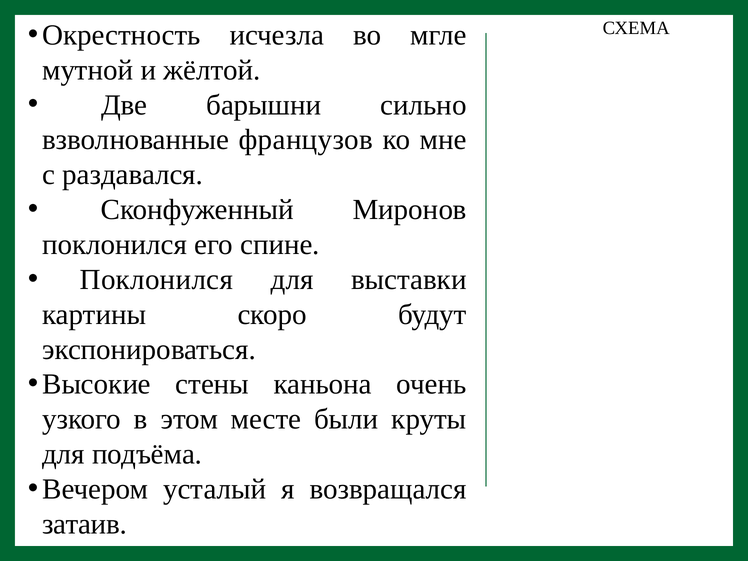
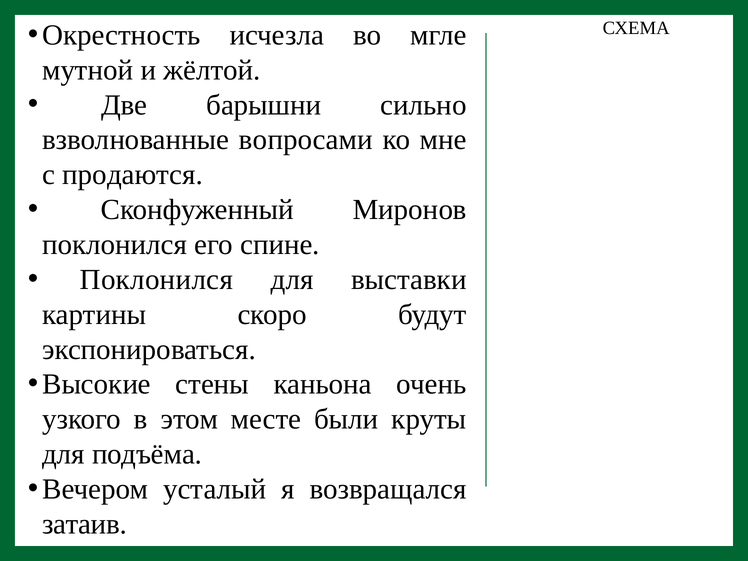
французов: французов -> вопросами (306, 140)
раздавался: раздавался -> продаются (133, 175)
